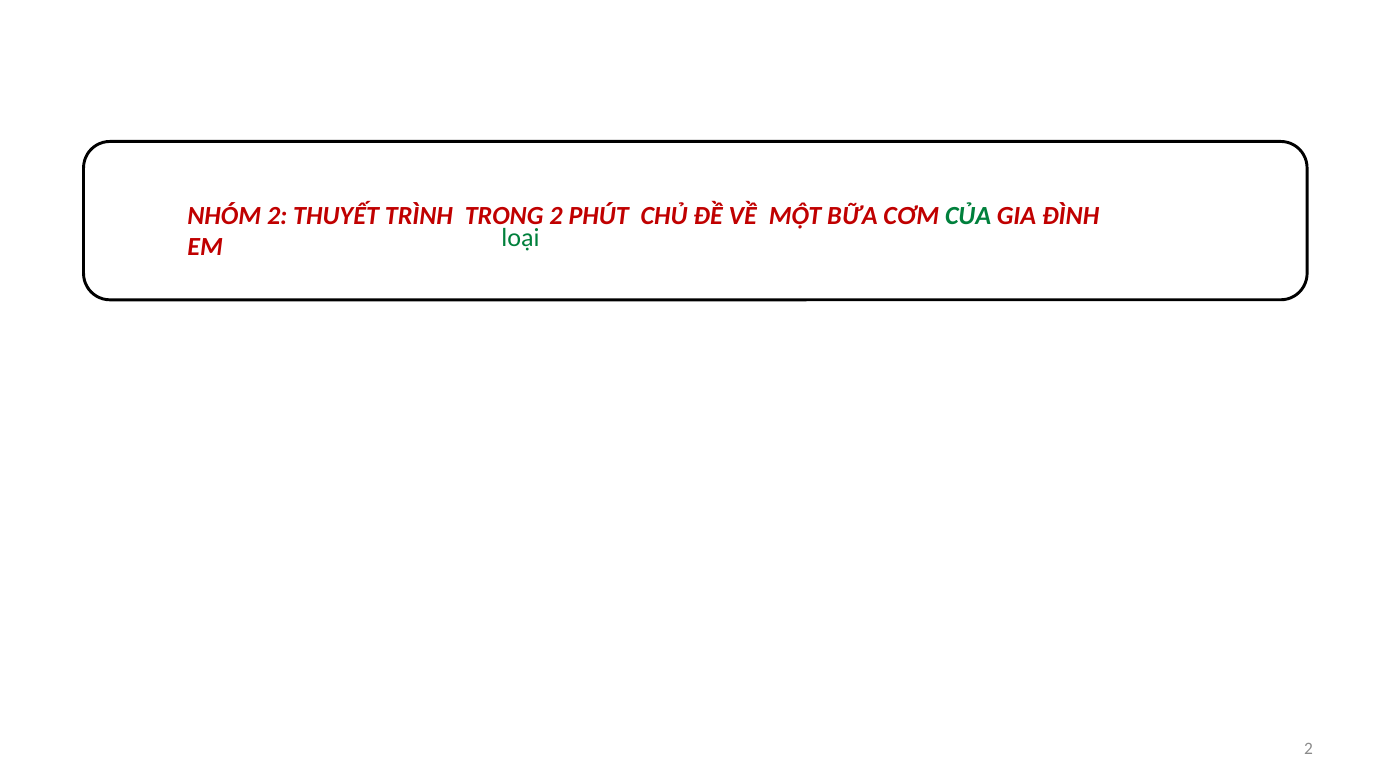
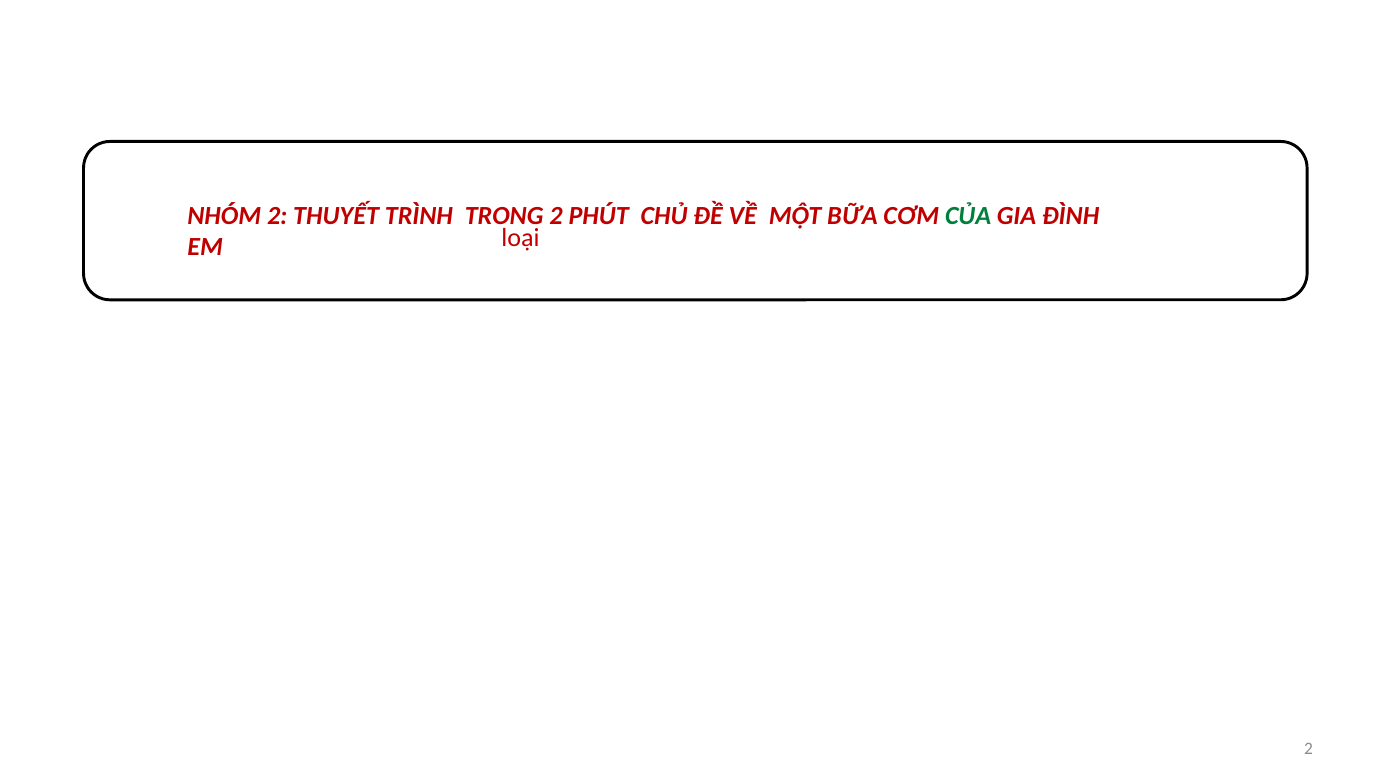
loại colour: green -> red (520, 238)
